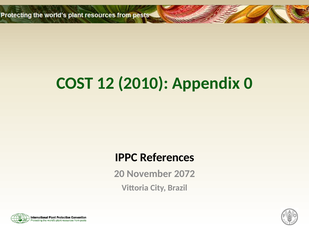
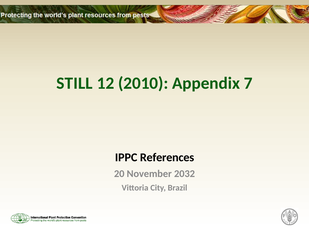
COST: COST -> STILL (75, 84)
0: 0 -> 7 (248, 84)
2072: 2072 -> 2032 (185, 174)
